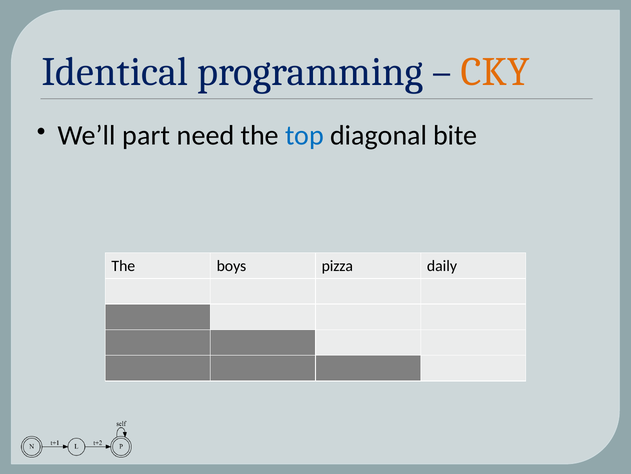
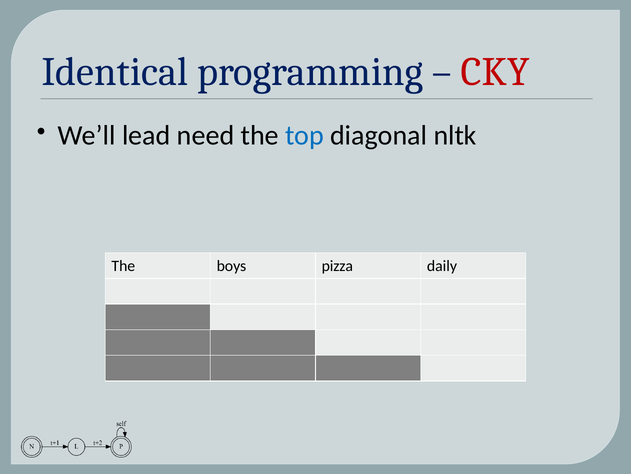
CKY colour: orange -> red (495, 72)
part: part -> lead (146, 136)
bite: bite -> nltk (455, 136)
